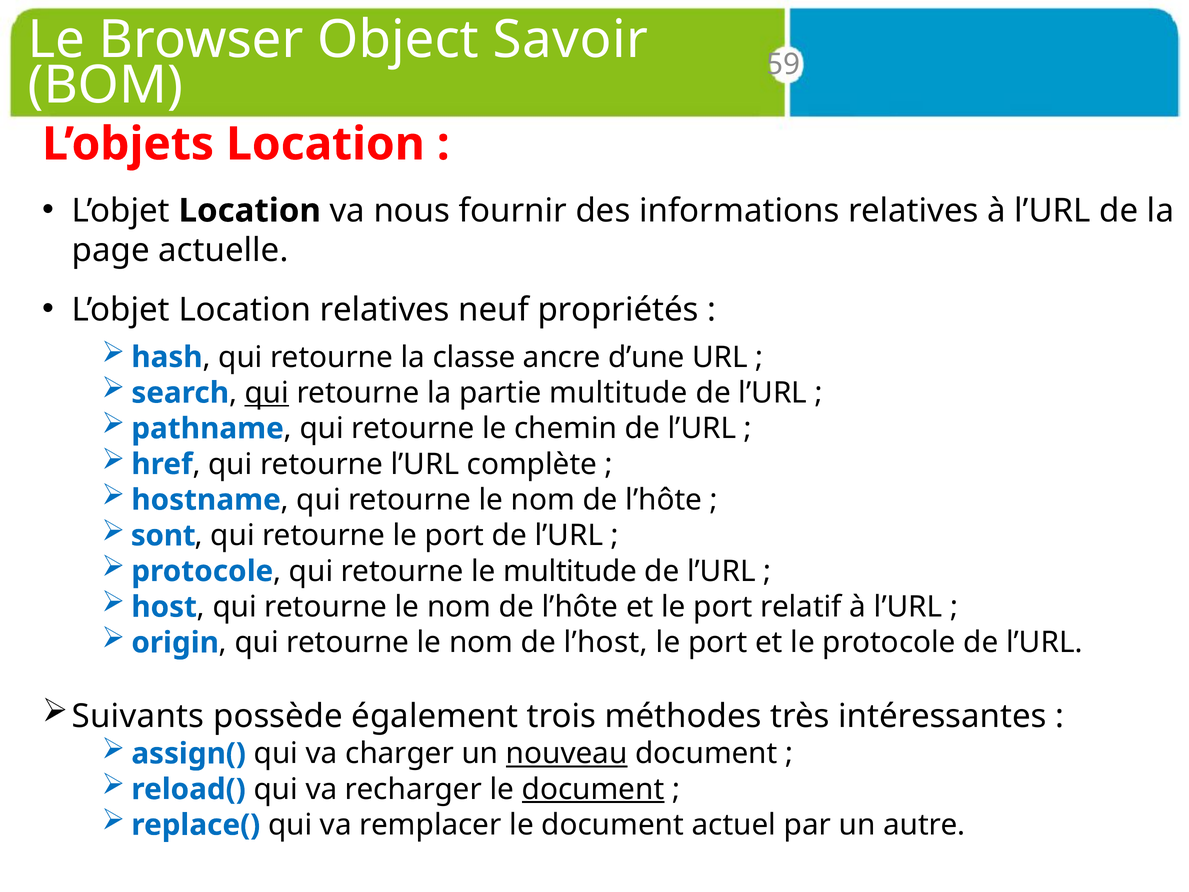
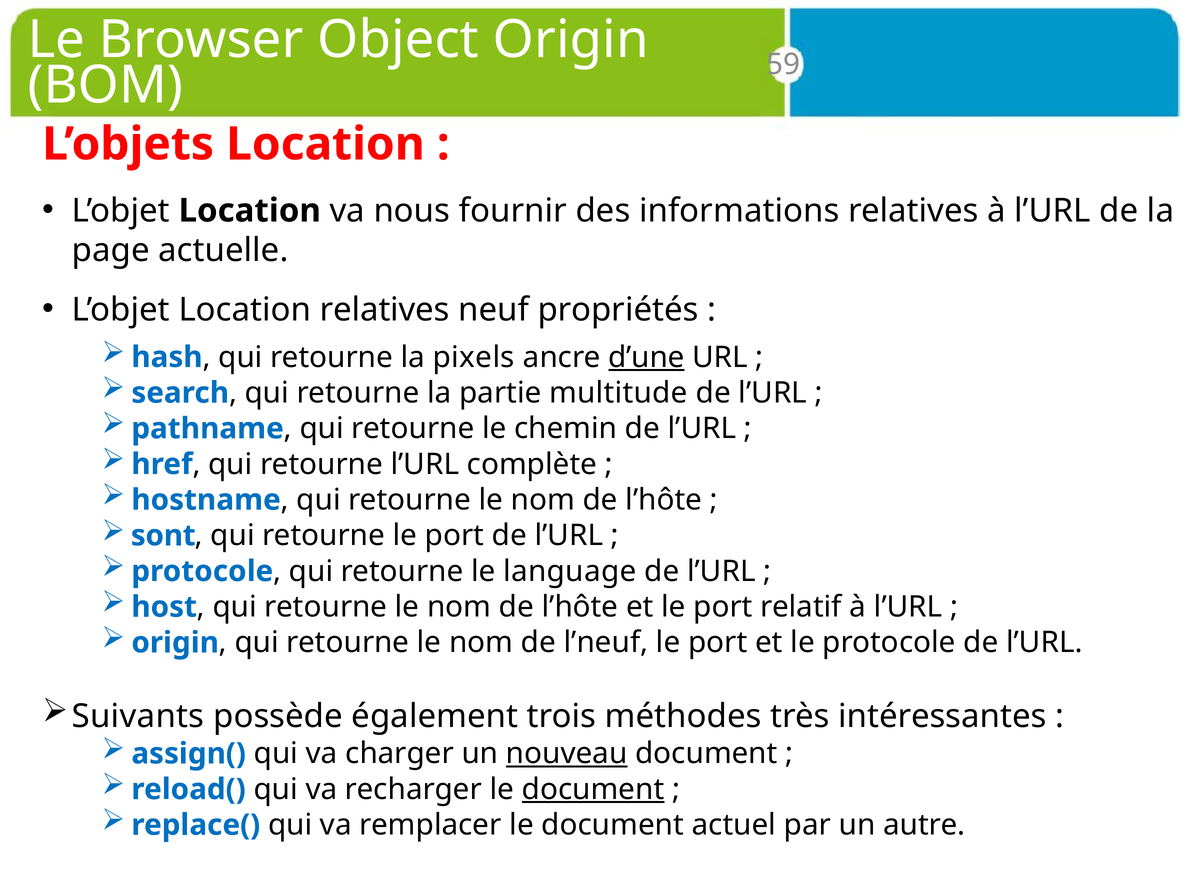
Object Savoir: Savoir -> Origin (571, 40)
classe: classe -> pixels (474, 357)
d’une underline: none -> present (646, 357)
qui underline: present -> none (267, 393)
le multitude: multitude -> language (570, 571)
l’host: l’host -> l’neuf (606, 642)
